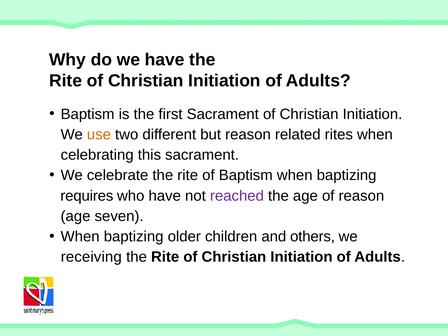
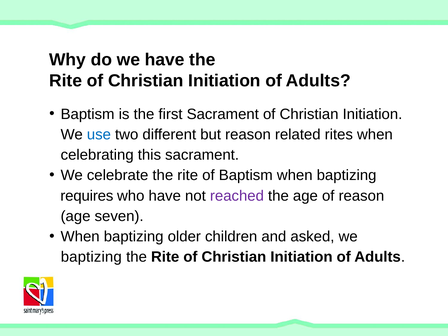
use colour: orange -> blue (99, 134)
others: others -> asked (312, 237)
receiving: receiving -> baptizing (91, 257)
